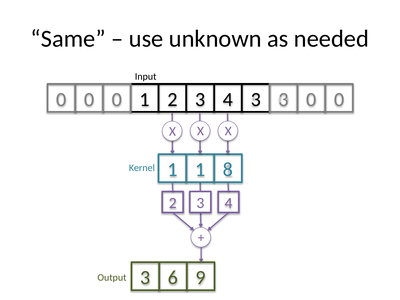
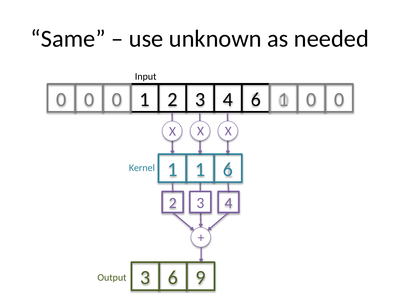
4 3: 3 -> 6 (256, 99)
3: 3 -> 1 (284, 99)
1 8: 8 -> 6 (228, 170)
